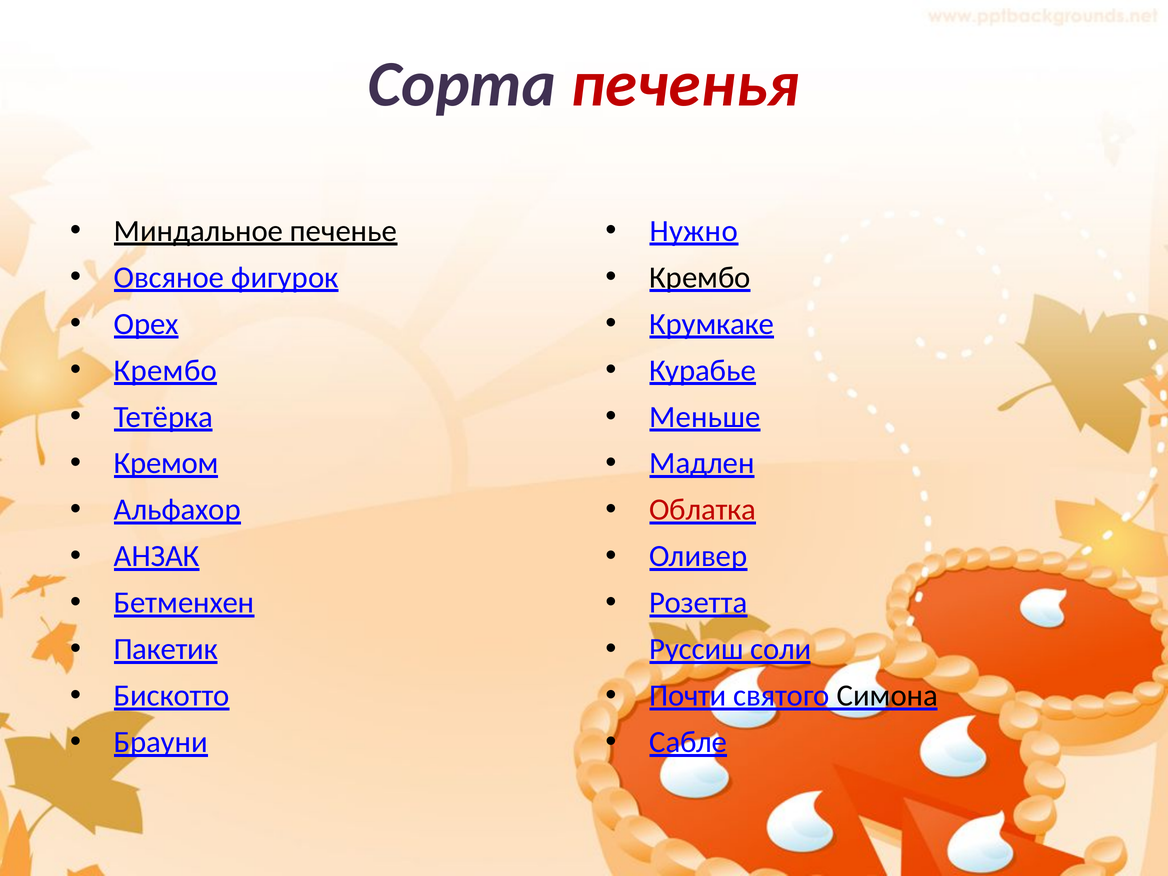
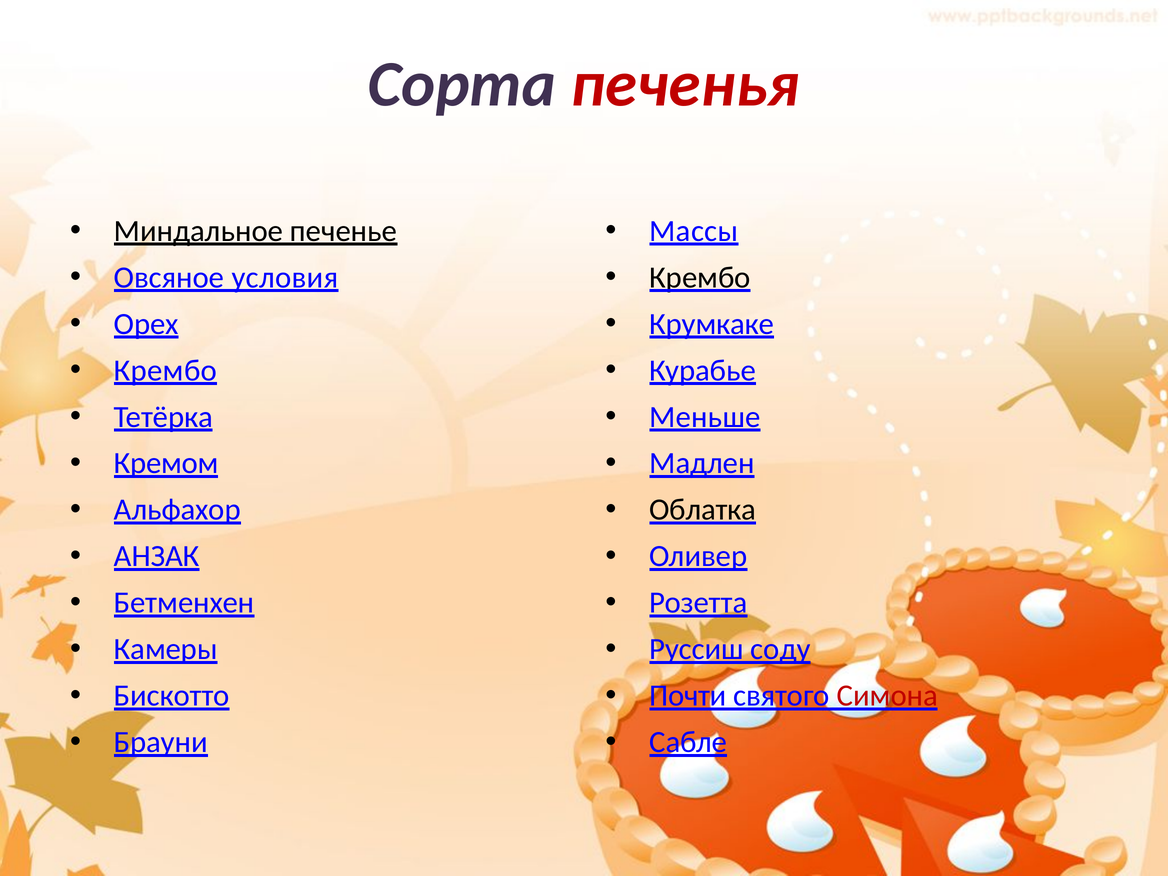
Нужно: Нужно -> Массы (694, 231)
фигурок: фигурок -> условия (285, 277)
Облатка colour: red -> black (703, 510)
Пакетик: Пакетик -> Камеры (166, 649)
соли: соли -> соду (781, 649)
Симона colour: black -> red (887, 696)
